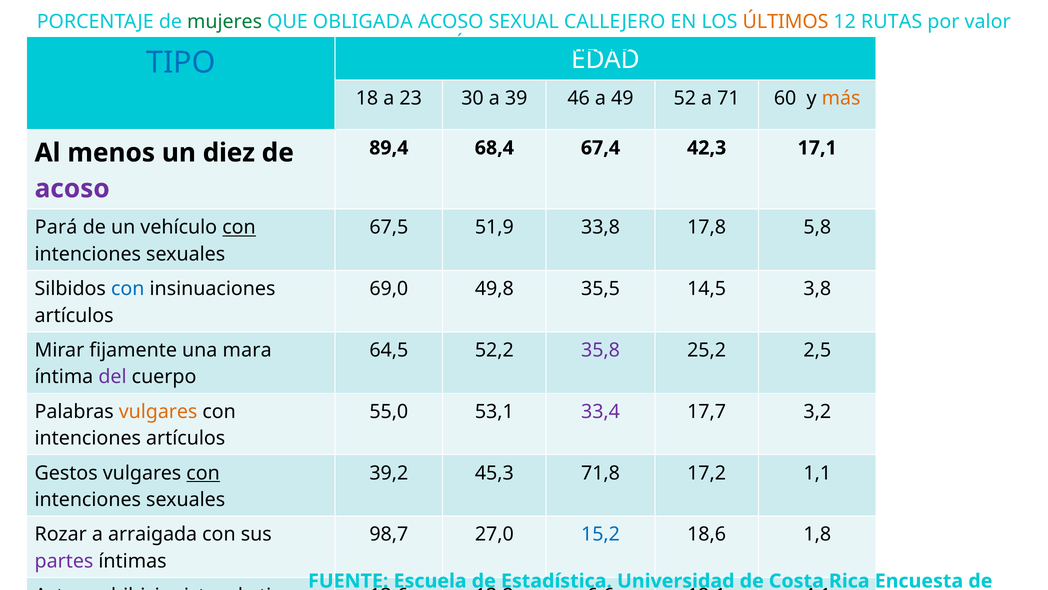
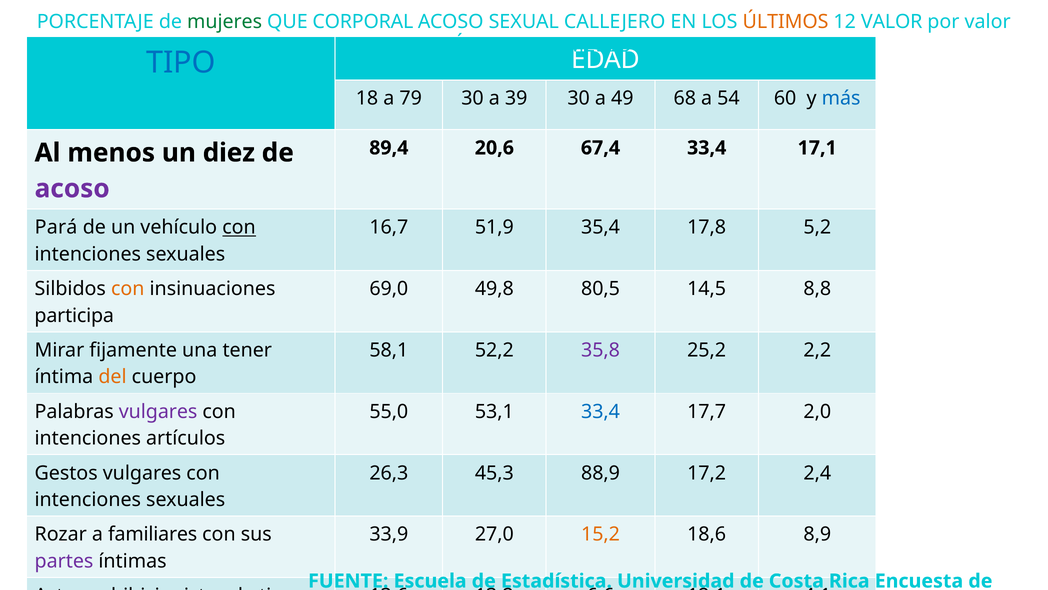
OBLIGADA: OBLIGADA -> CORPORAL (363, 22)
12 RUTAS: RUTAS -> VALOR (892, 22)
23: 23 -> 79 (411, 98)
39 46: 46 -> 30 (579, 98)
52: 52 -> 68 (685, 98)
71: 71 -> 54 (728, 98)
más colour: orange -> blue (841, 98)
68,4: 68,4 -> 20,6 (494, 148)
67,4 42,3: 42,3 -> 33,4 (707, 148)
67,5: 67,5 -> 16,7 (389, 227)
33,8: 33,8 -> 35,4 (601, 227)
5,8: 5,8 -> 5,2 (817, 227)
con colour: blue -> orange (128, 289)
35,5: 35,5 -> 80,5 (601, 289)
3,8: 3,8 -> 8,8 (817, 289)
artículos: artículos -> participa (74, 315)
mara: mara -> tener (247, 350)
64,5: 64,5 -> 58,1 (389, 350)
2,5: 2,5 -> 2,2 (817, 350)
del colour: purple -> orange (112, 377)
vulgares colour: orange -> purple (158, 411)
33,4 colour: purple -> blue (601, 411)
17,7 3,2: 3,2 -> 2,0 (817, 411)
con underline: present -> none (203, 473)
39,2: 39,2 -> 26,3 (389, 473)
71,8: 71,8 -> 88,9 (601, 473)
1,1: 1,1 -> 2,4 (817, 473)
arraigada: arraigada -> familiares (153, 534)
98,7: 98,7 -> 33,9 (389, 534)
15,2 colour: blue -> orange (601, 534)
1,8: 1,8 -> 8,9 (817, 534)
